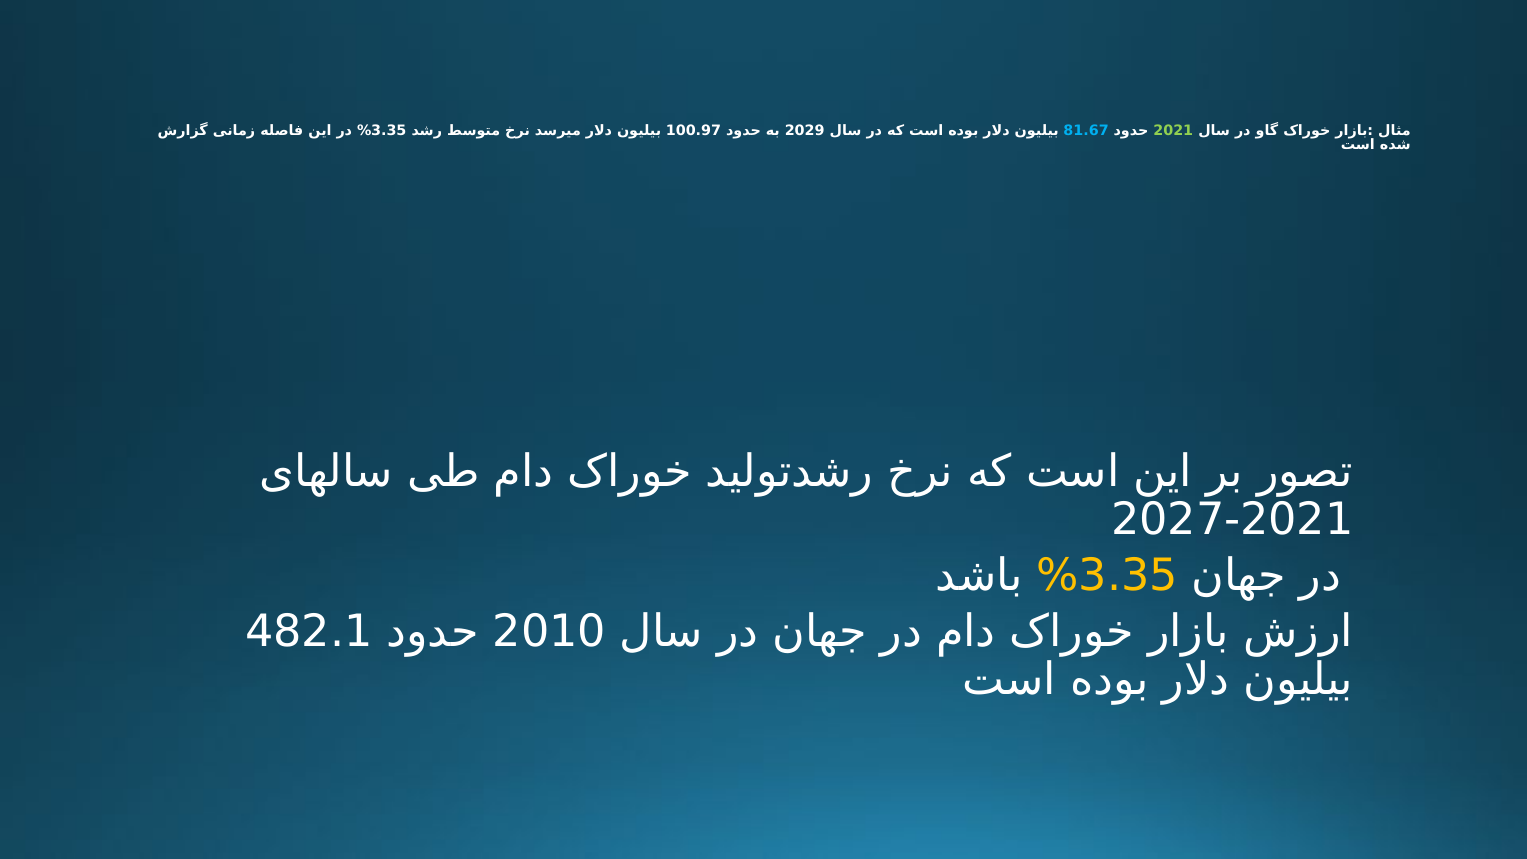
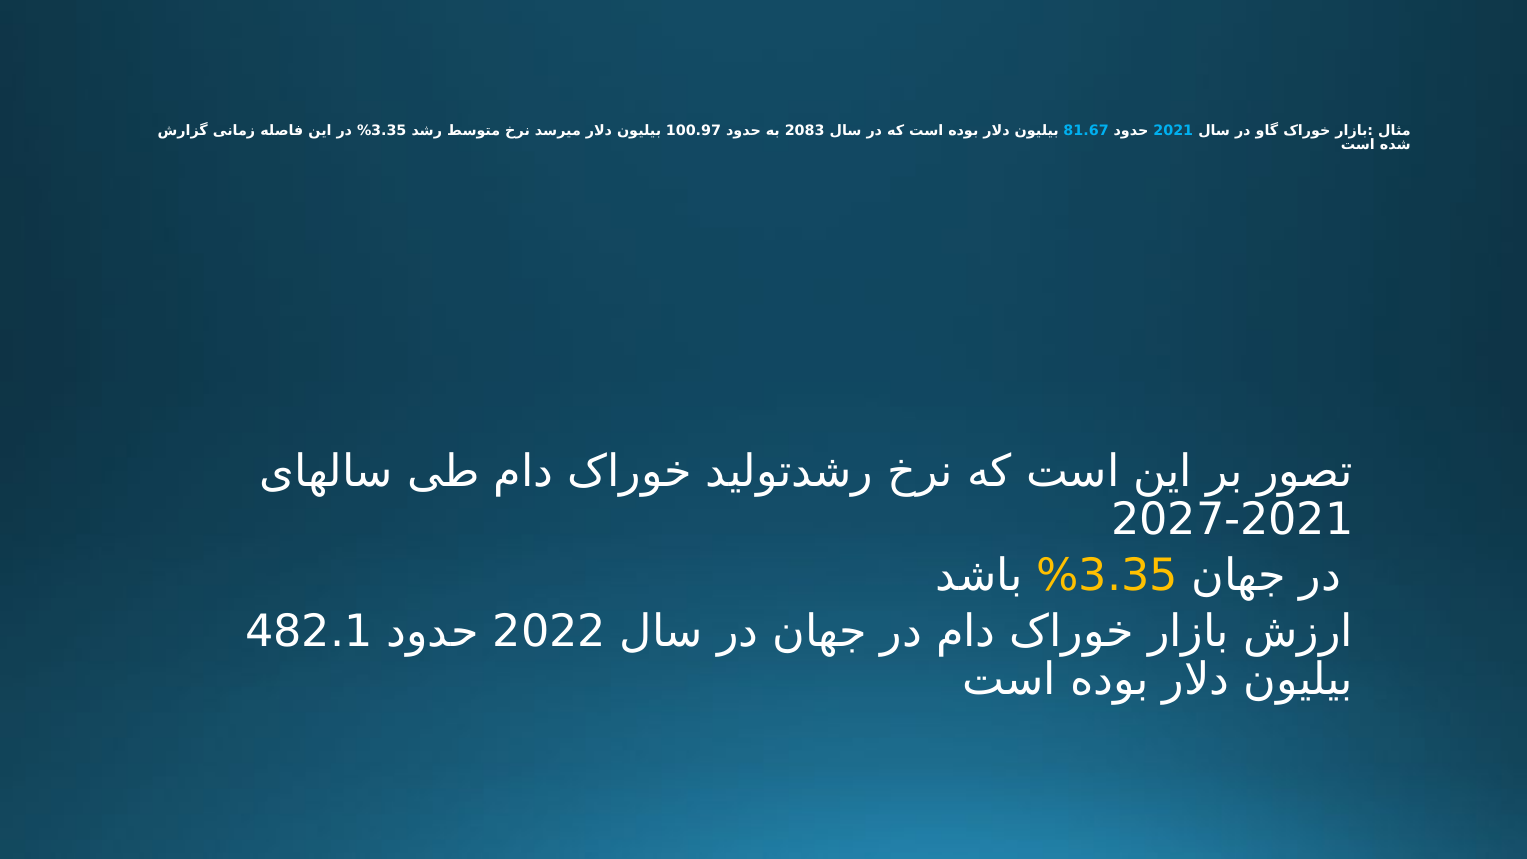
2029: 2029 -> 2083 (805, 131)
2021 colour: light green -> light blue (1173, 131)
2010: 2010 -> 2022 (549, 632)
